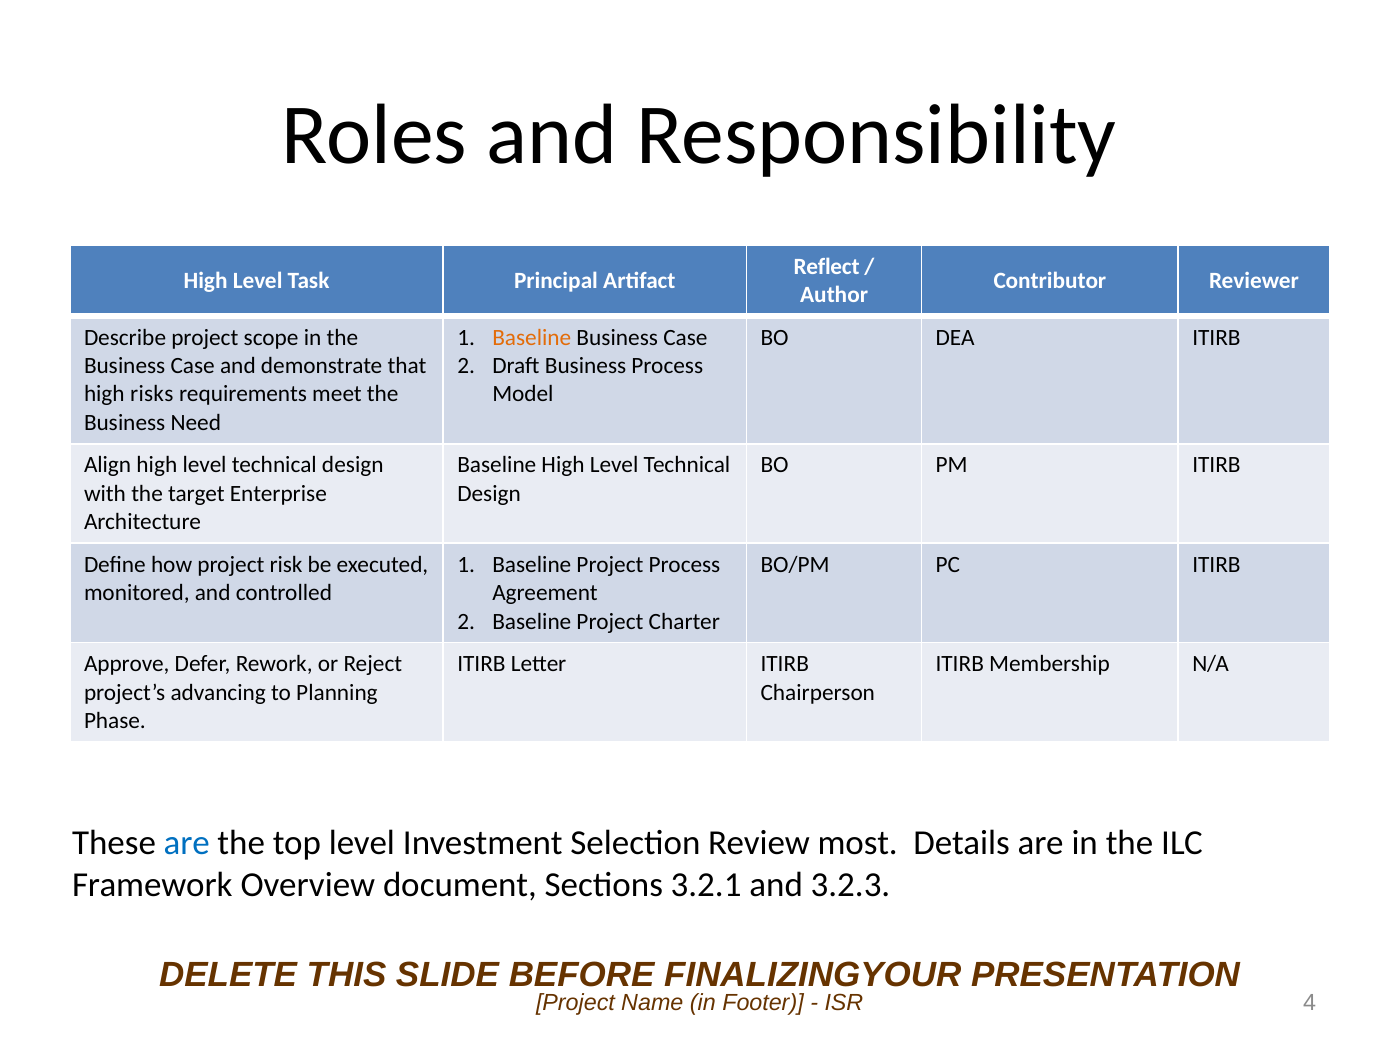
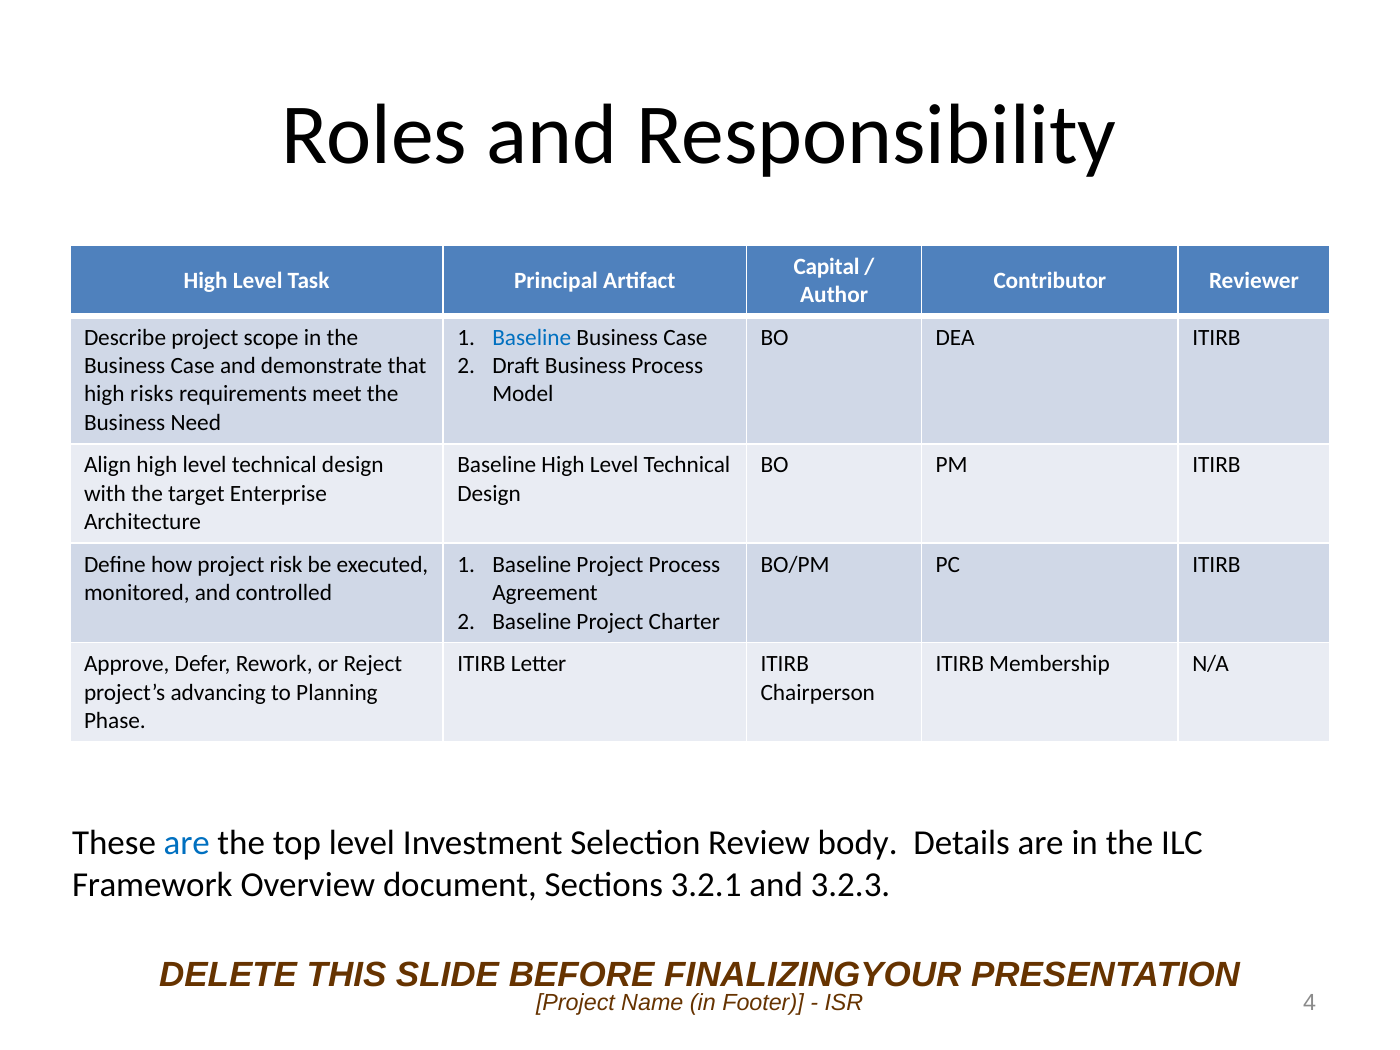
Reflect: Reflect -> Capital (827, 266)
Baseline colour: orange -> blue (532, 337)
most: most -> body (858, 843)
